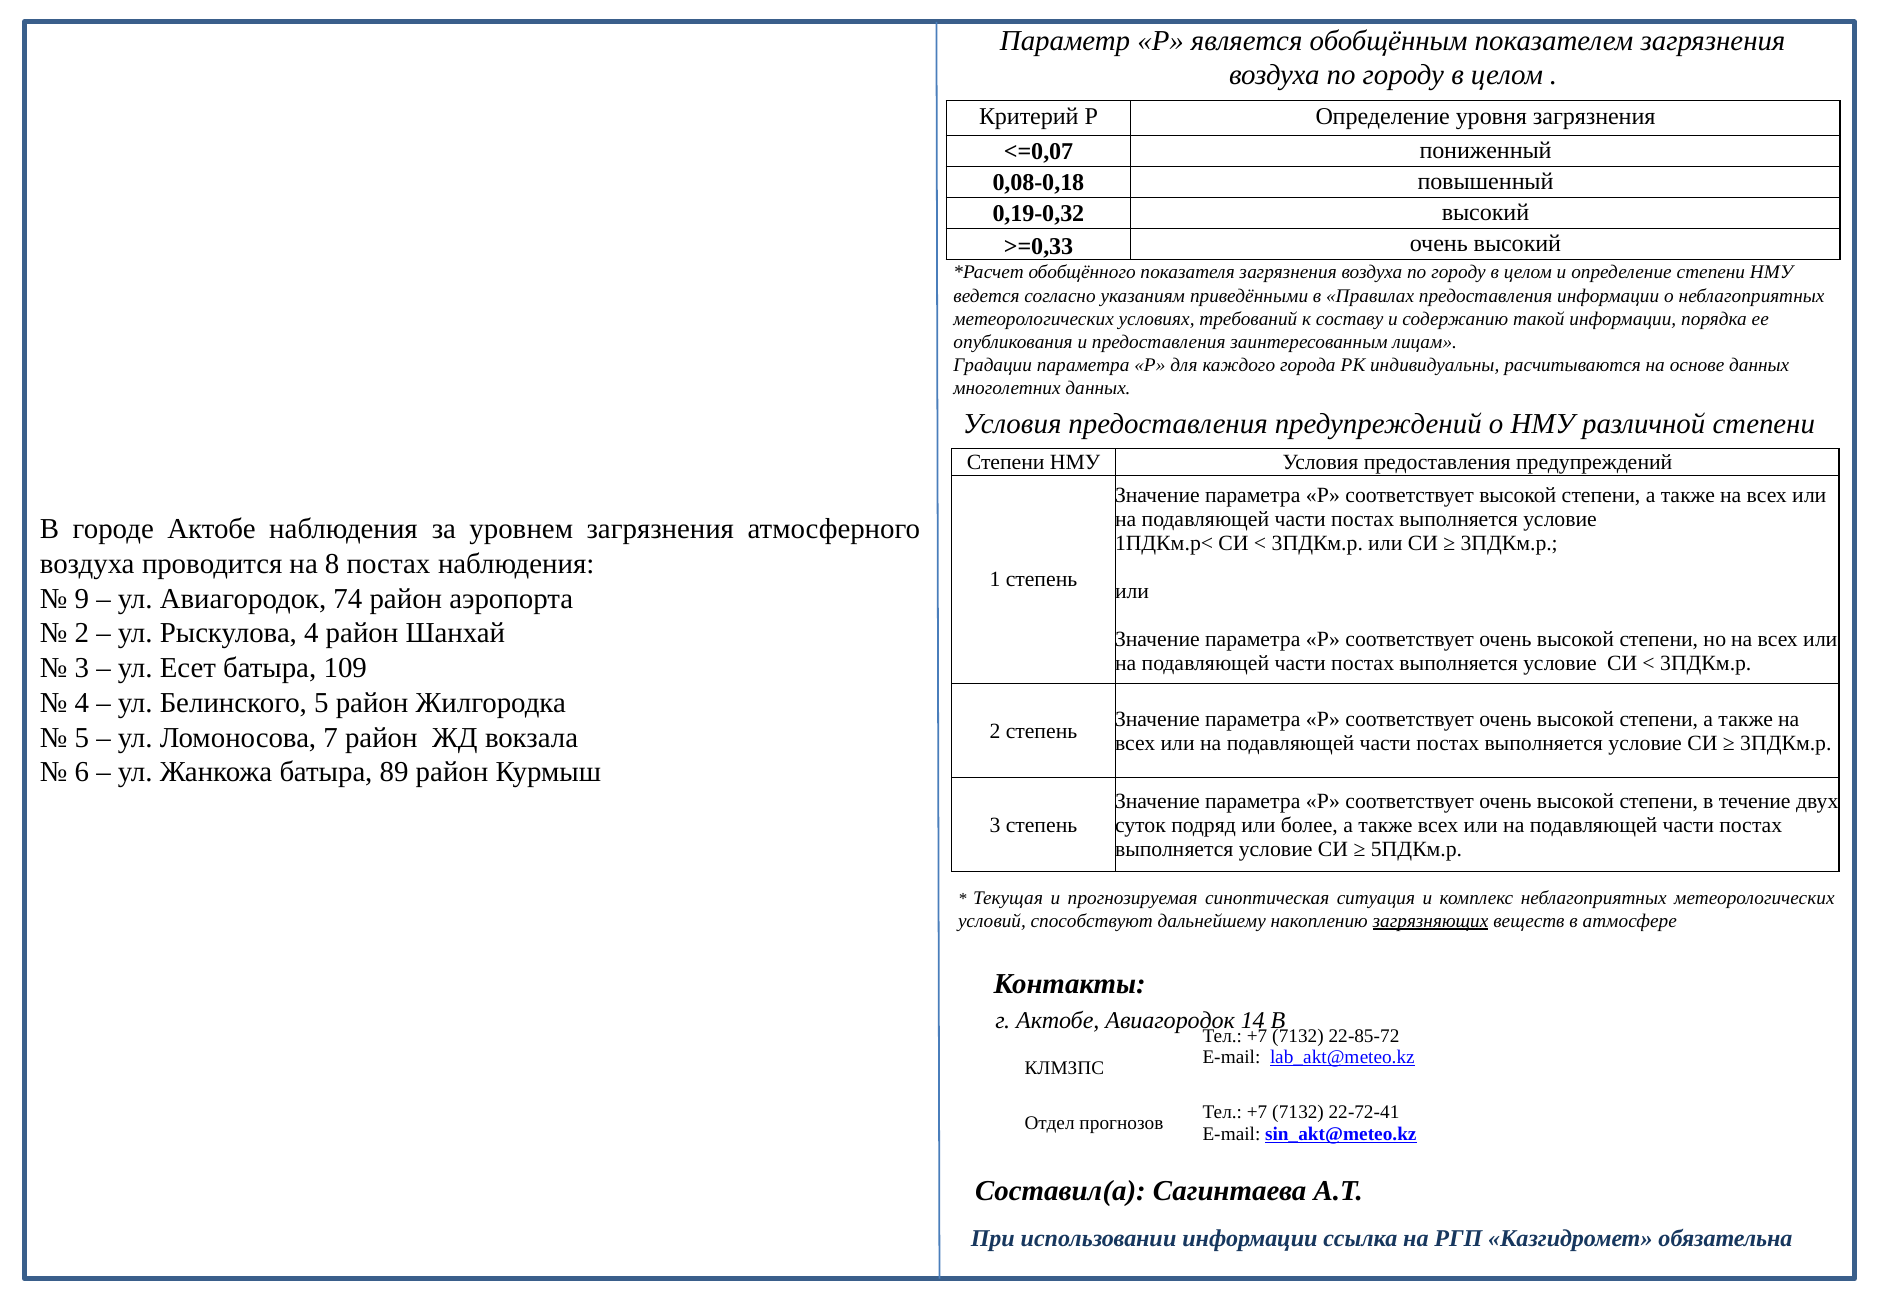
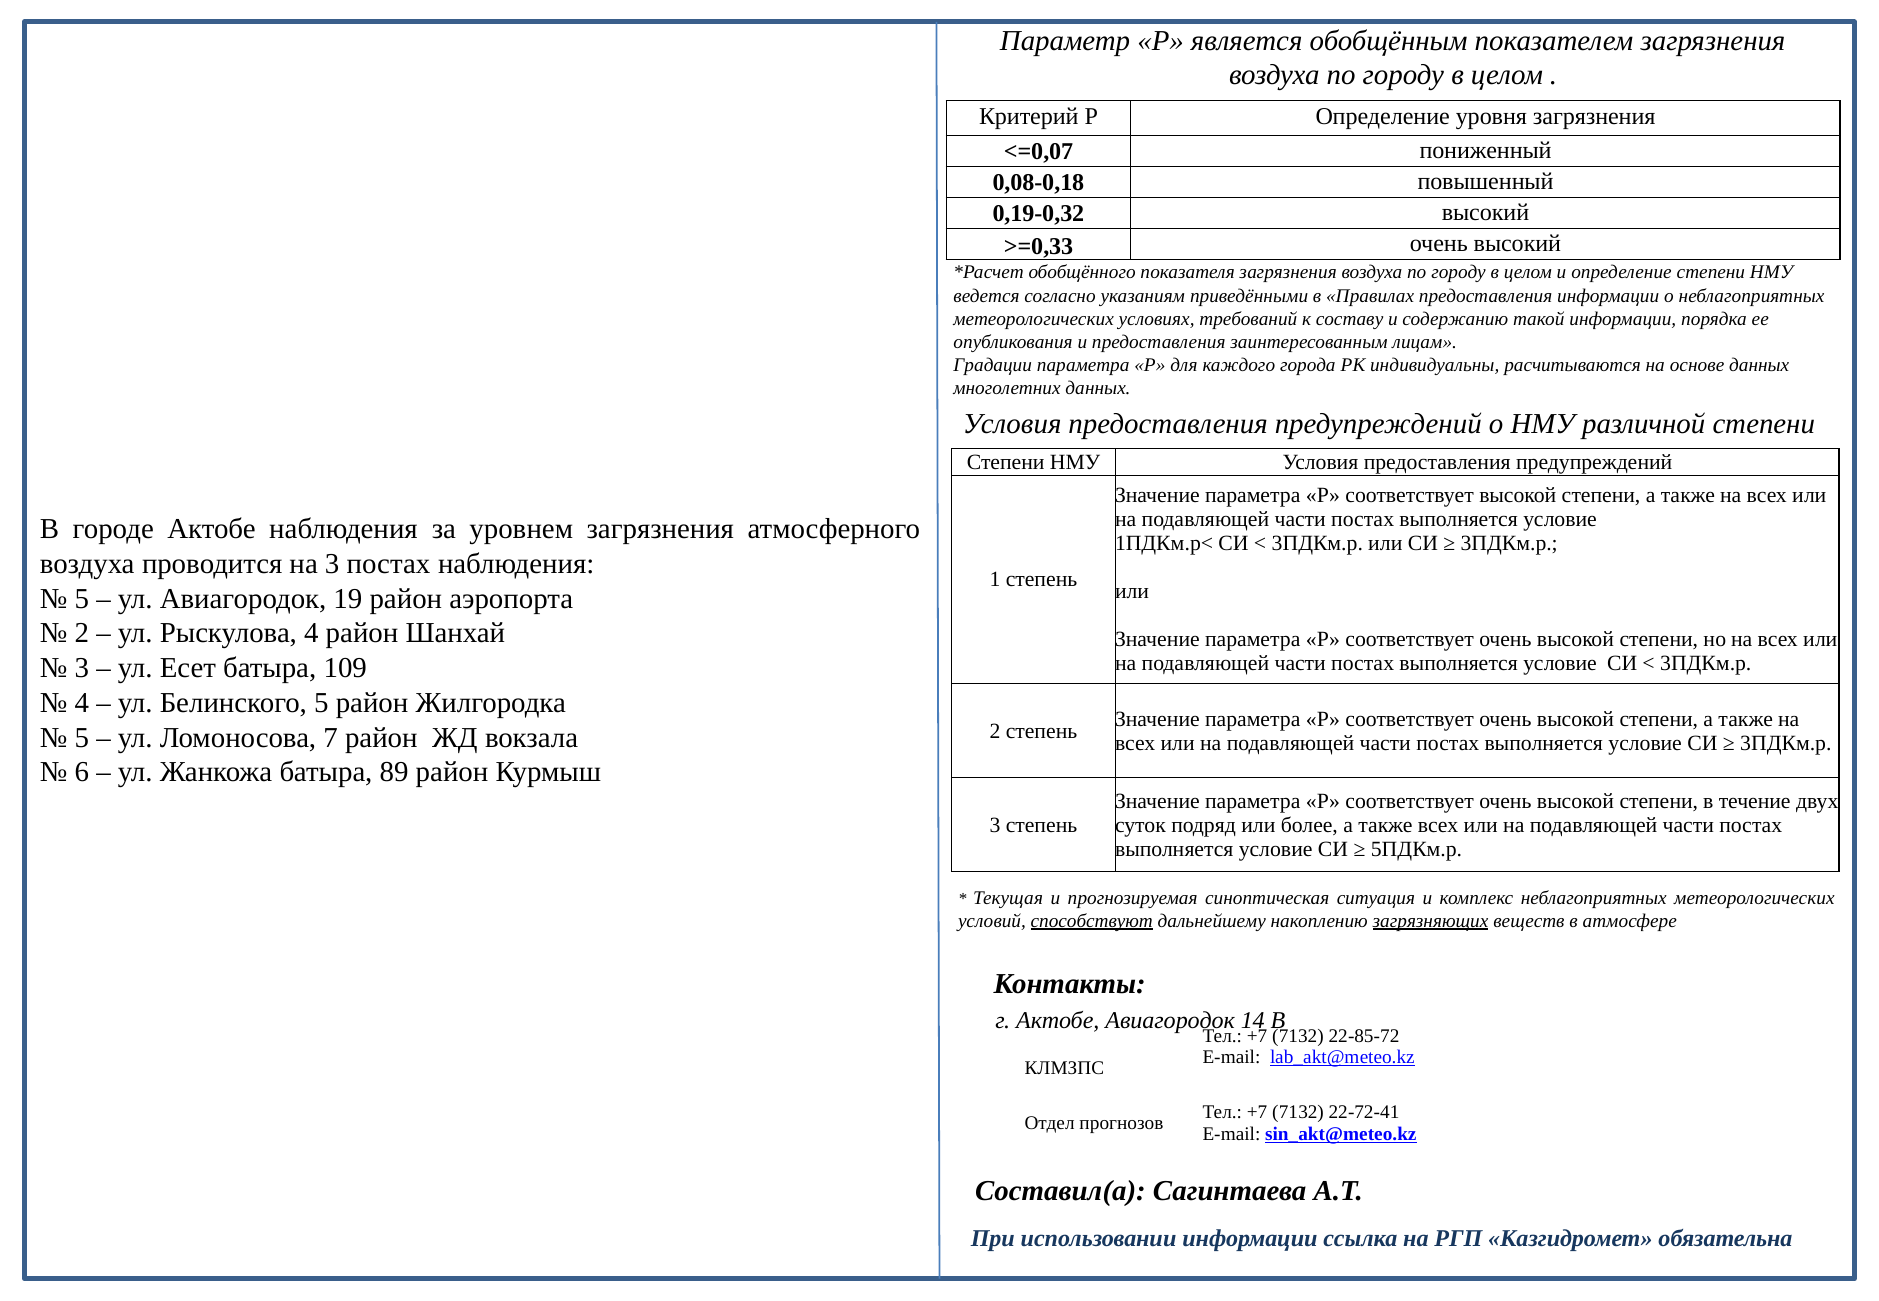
на 8: 8 -> 3 (332, 564)
9: 9 -> 5 (82, 599)
74: 74 -> 19 (348, 599)
способствуют underline: none -> present (1092, 921)
